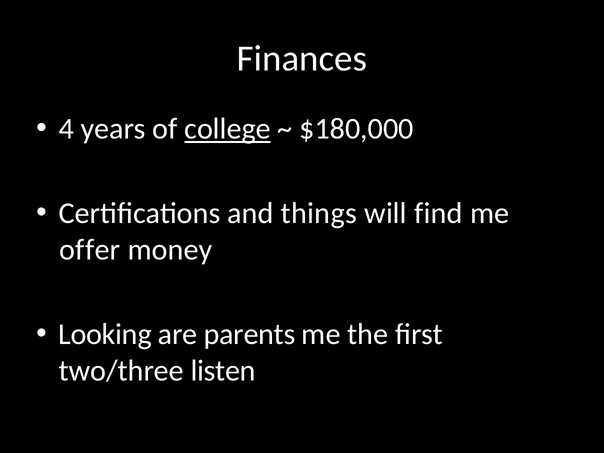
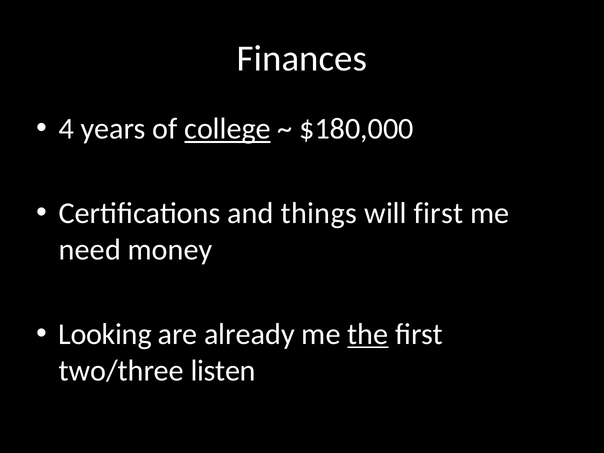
will find: find -> first (438, 214)
offer: offer -> need (90, 250)
parents: parents -> already (249, 334)
the underline: none -> present (368, 334)
